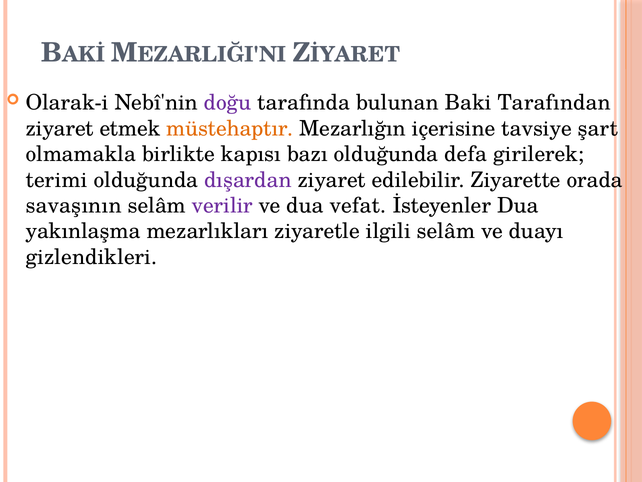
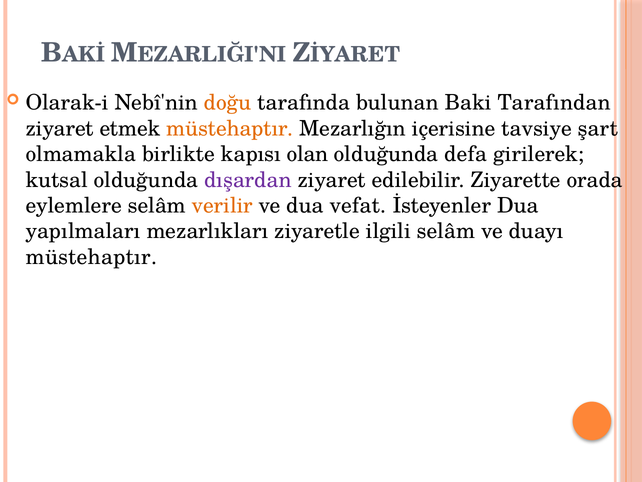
doğu colour: purple -> orange (228, 103)
bazı: bazı -> olan (308, 154)
terimi: terimi -> kutsal (57, 180)
savaşının: savaşının -> eylemlere (74, 205)
verilir colour: purple -> orange (222, 205)
yakınlaşma: yakınlaşma -> yapılmaları (83, 231)
gizlendikleri: gizlendikleri -> müstehaptır (91, 257)
